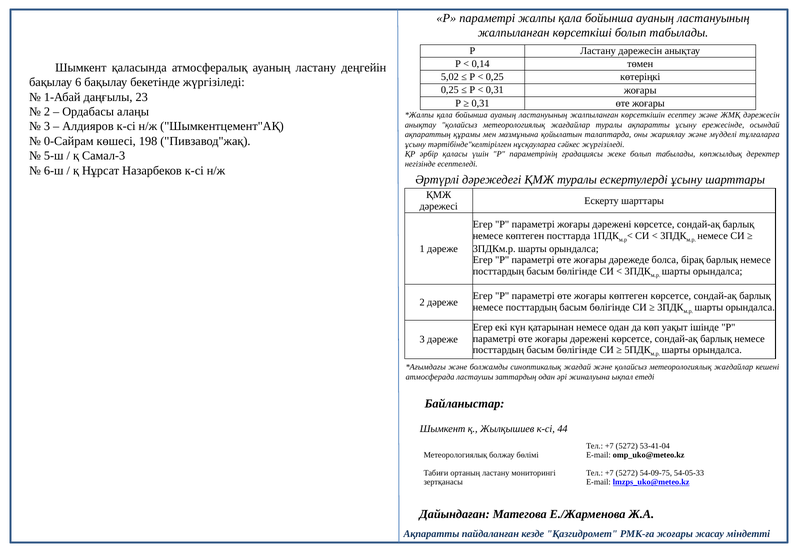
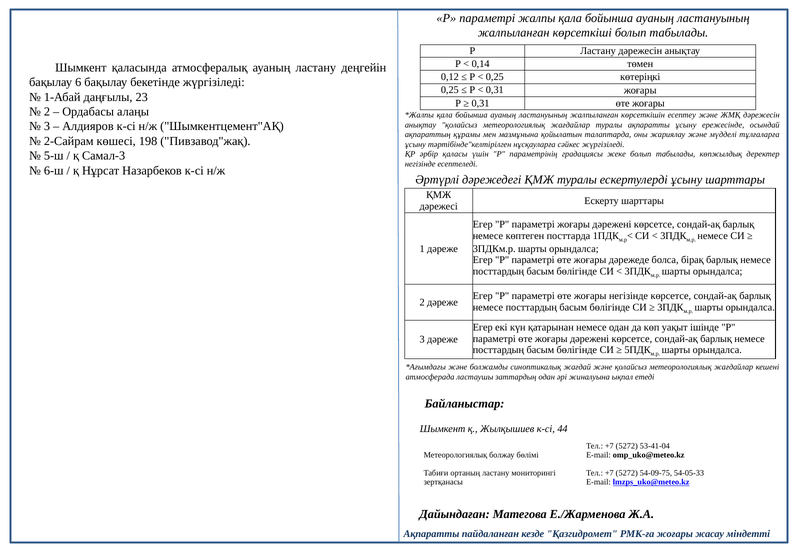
5,02: 5,02 -> 0,12 (450, 77)
0-Сайрам: 0-Сайрам -> 2-Сайрам (69, 141)
жоғары көптеген: көптеген -> негізінде (629, 296)
